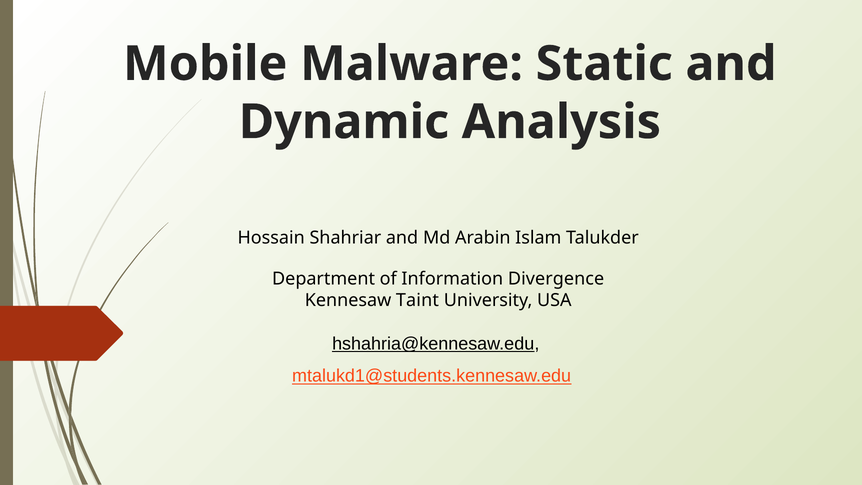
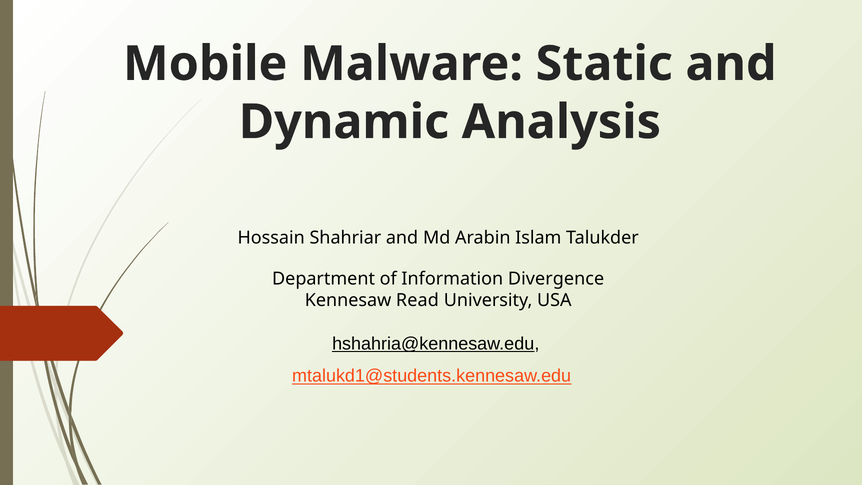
Taint: Taint -> Read (417, 300)
